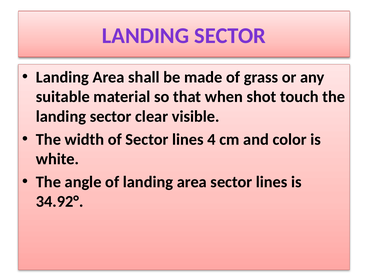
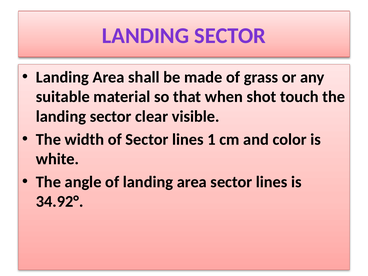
4: 4 -> 1 (211, 139)
